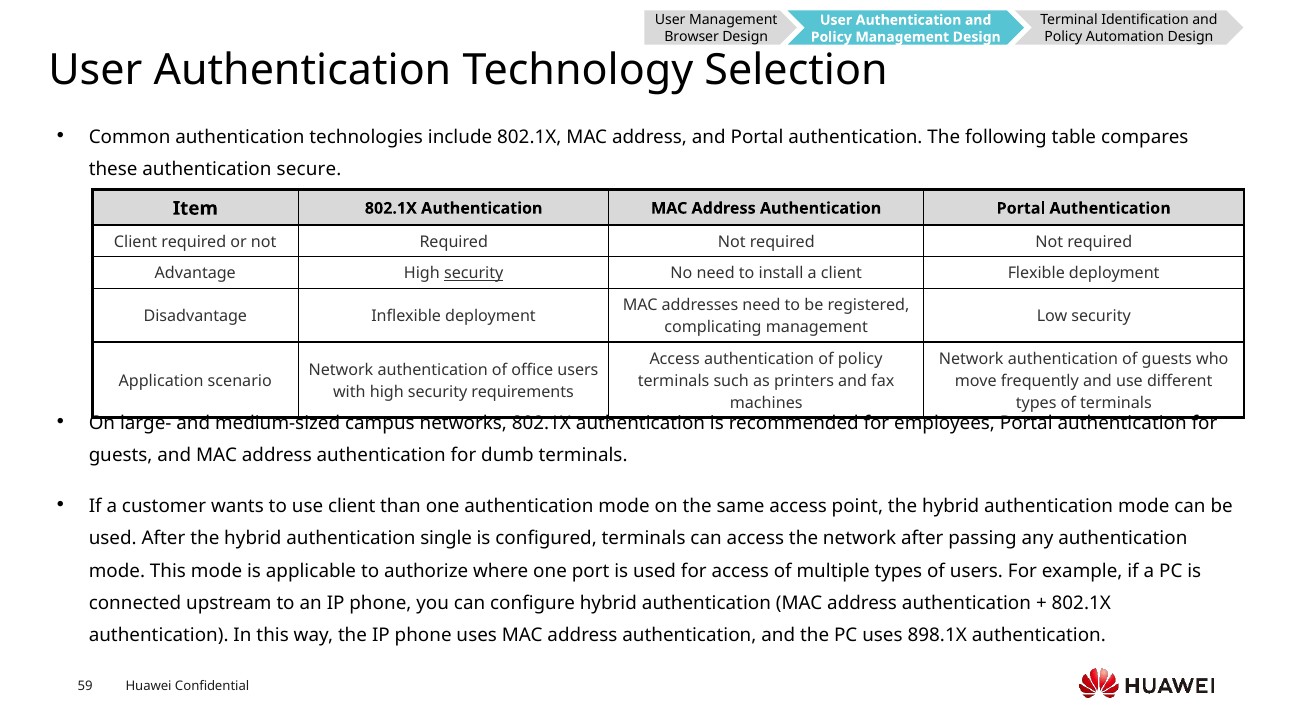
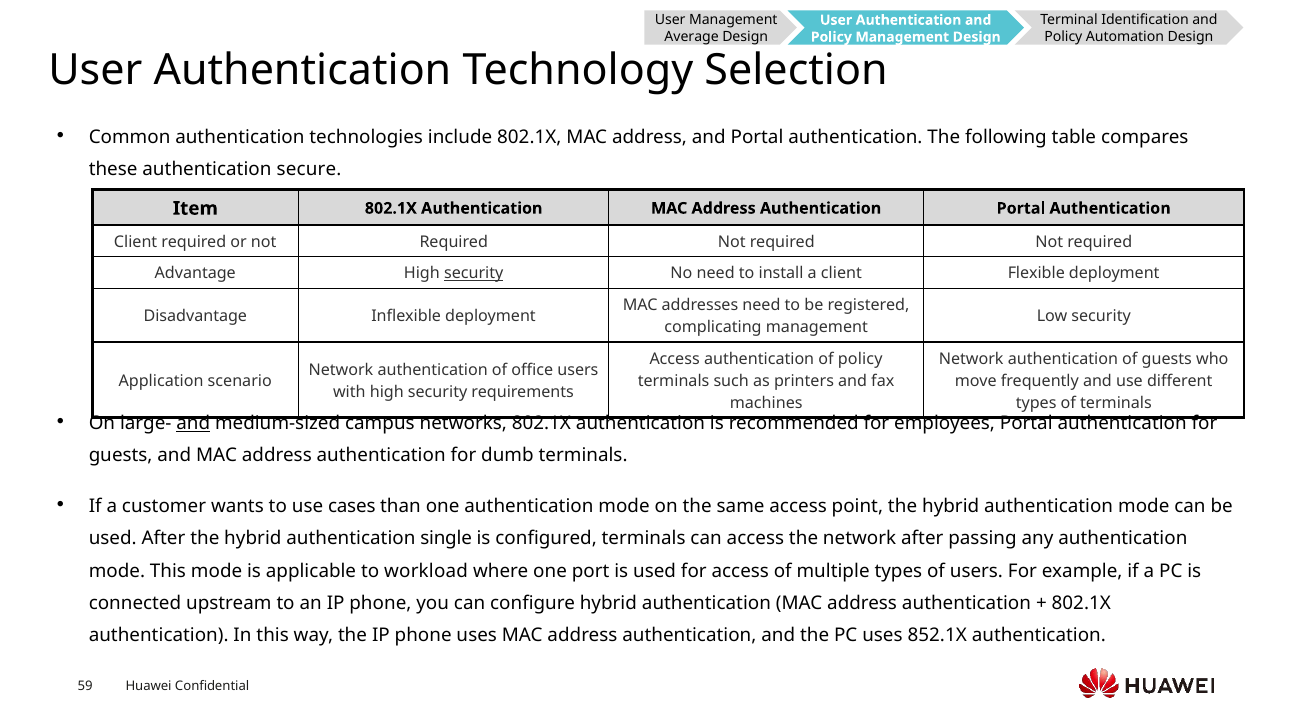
Browser: Browser -> Average (692, 37)
and underline: none -> present (193, 423)
use client: client -> cases (352, 507)
authorize: authorize -> workload (426, 571)
898.1X: 898.1X -> 852.1X (937, 636)
